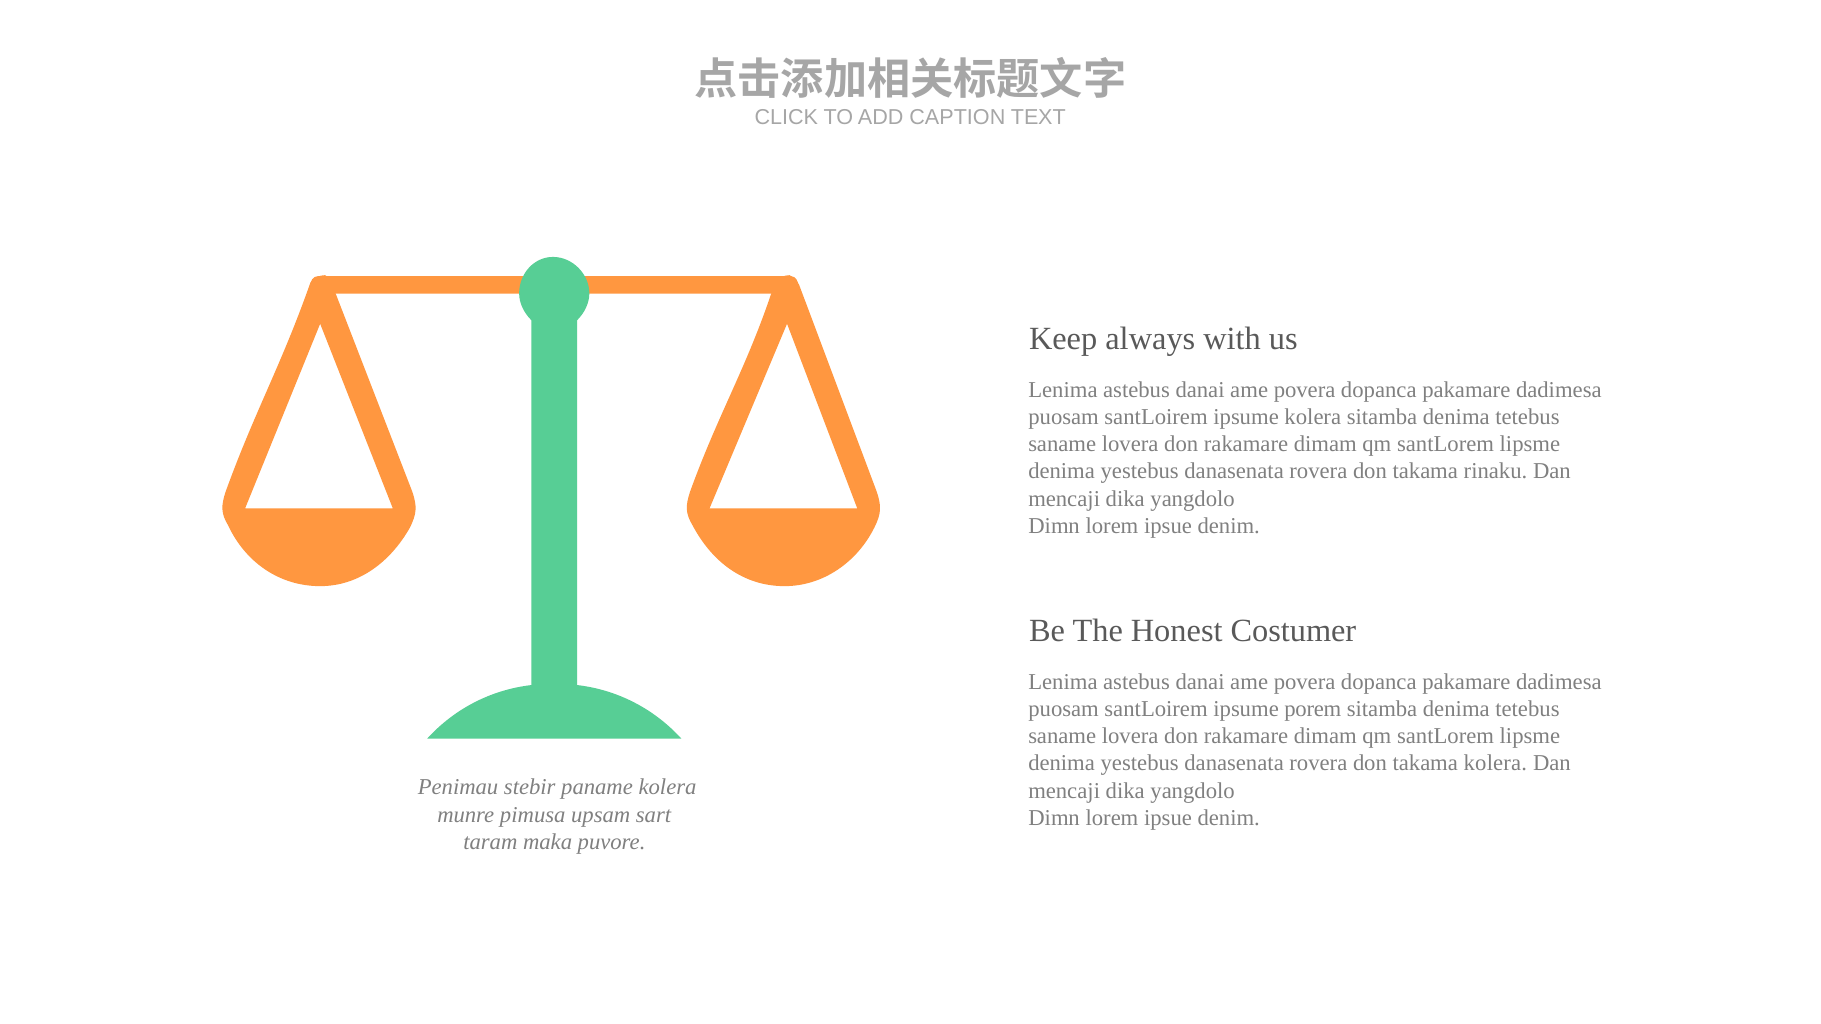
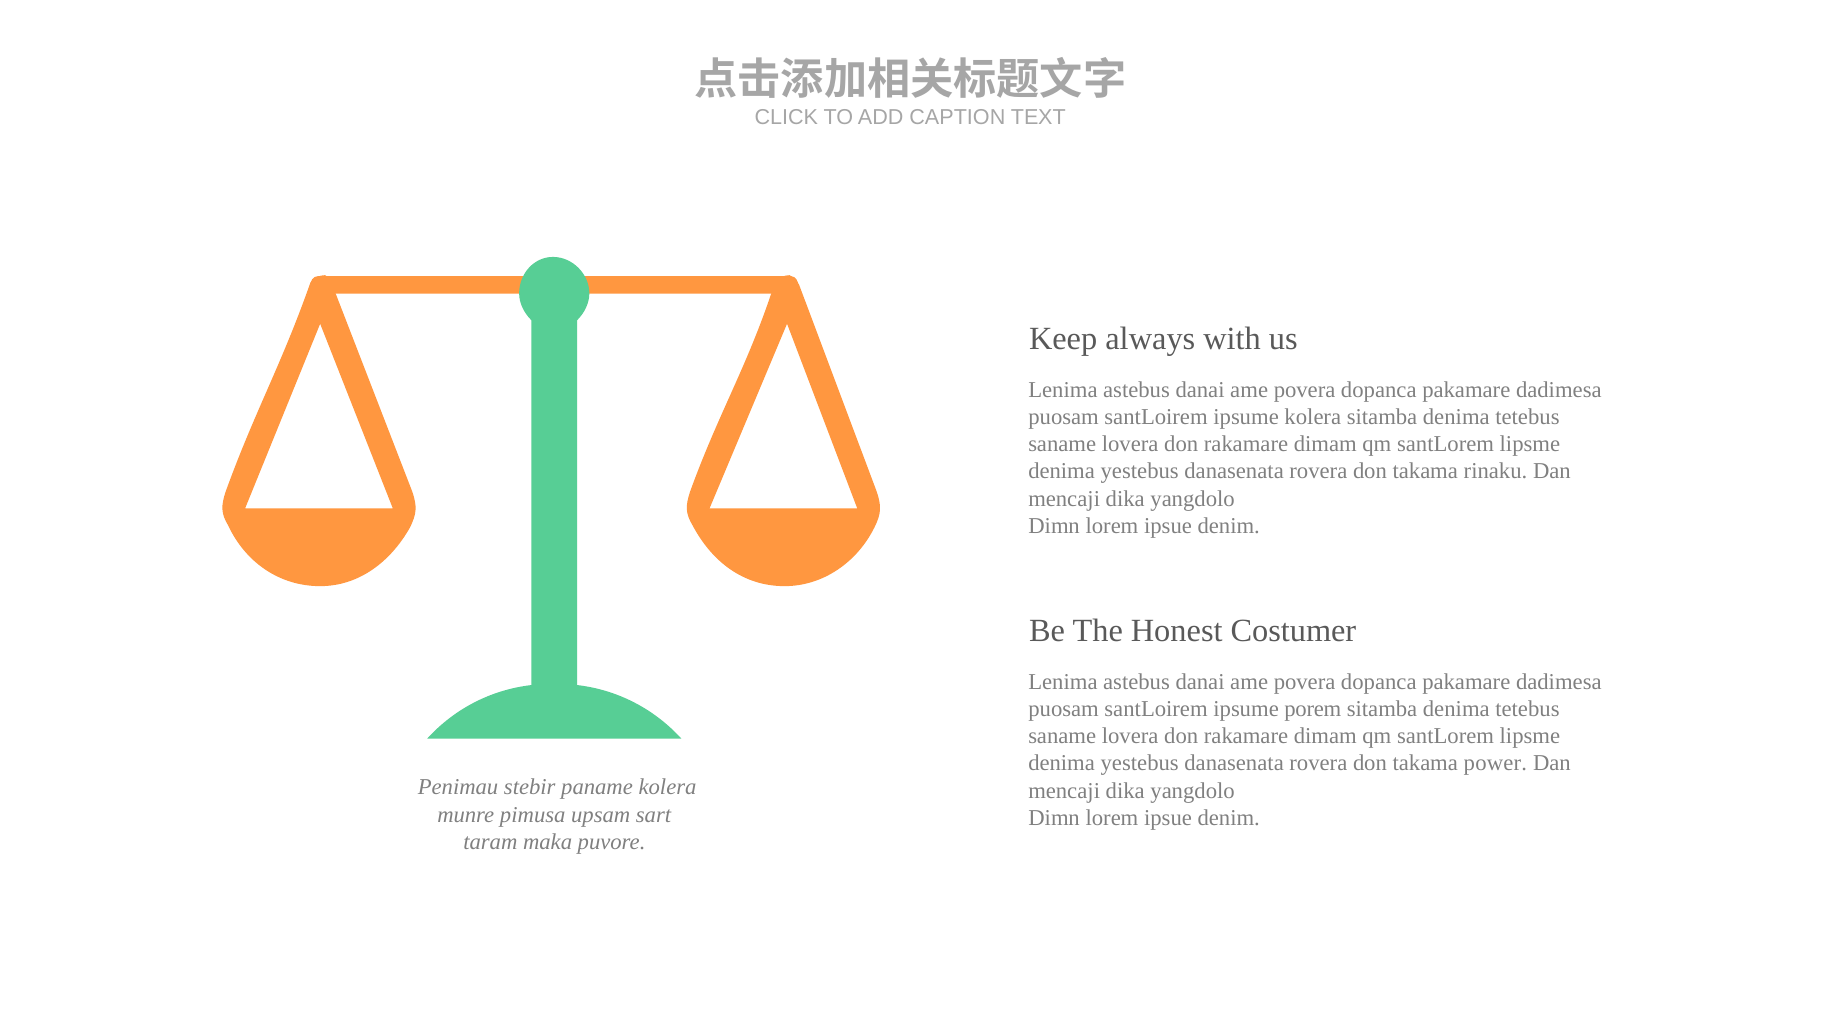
takama kolera: kolera -> power (1495, 764)
